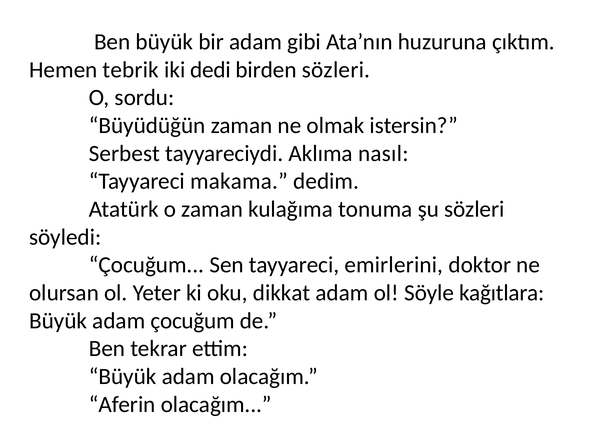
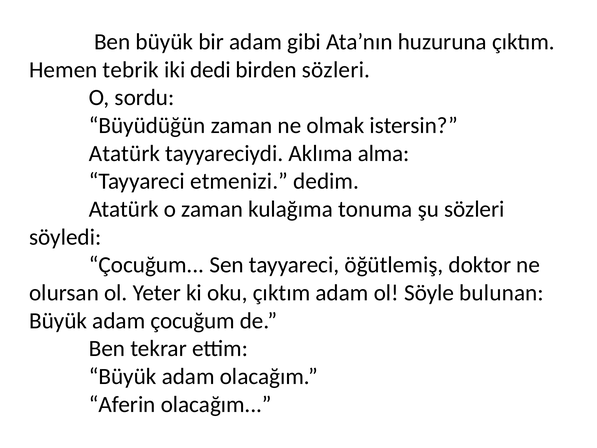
Serbest: Serbest -> Atatürk (124, 153)
nasıl: nasıl -> alma (384, 153)
makama: makama -> etmenizi (239, 181)
emirlerini: emirlerini -> öğütlemiş (394, 265)
oku dikkat: dikkat -> çıktım (282, 293)
kağıtlara: kağıtlara -> bulunan (502, 293)
